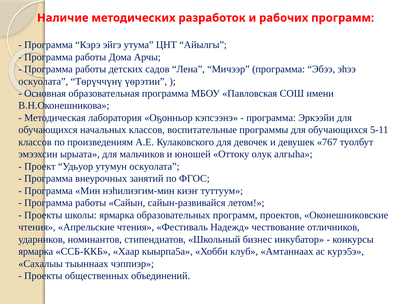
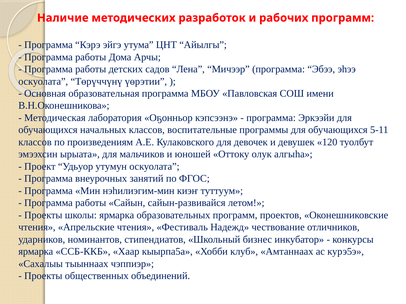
767: 767 -> 120 (327, 142)
